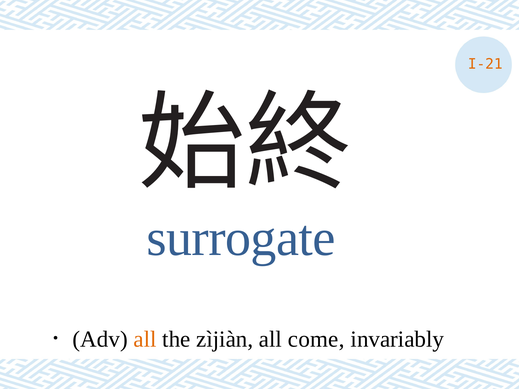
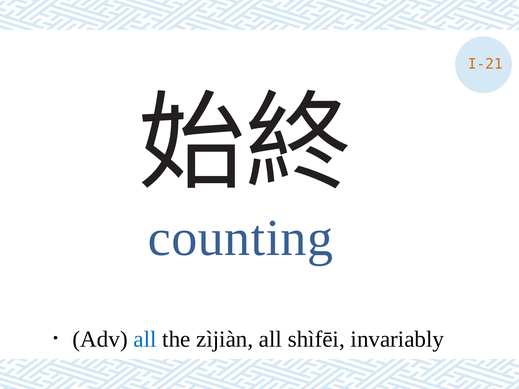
surrogate: surrogate -> counting (240, 238)
all colour: orange -> blue (145, 339)
come: come -> shìfēi (316, 339)
